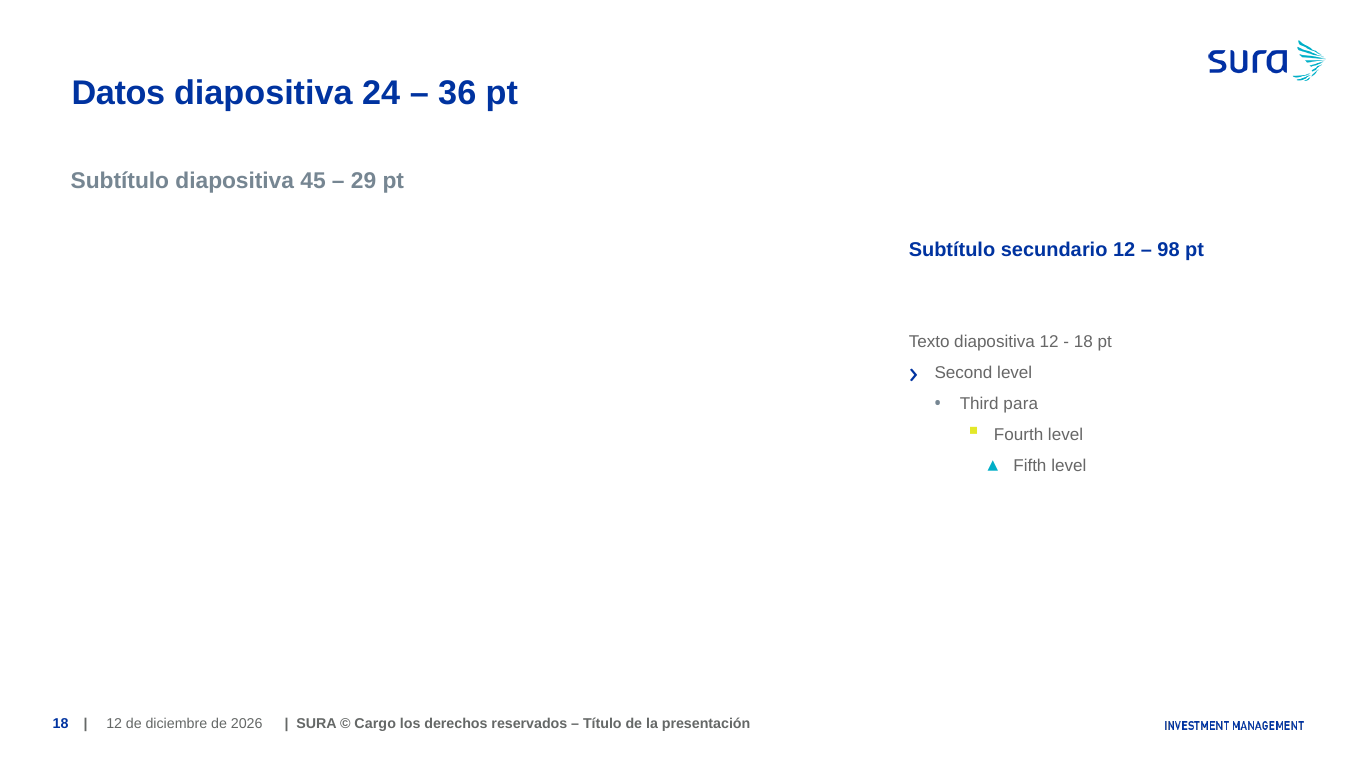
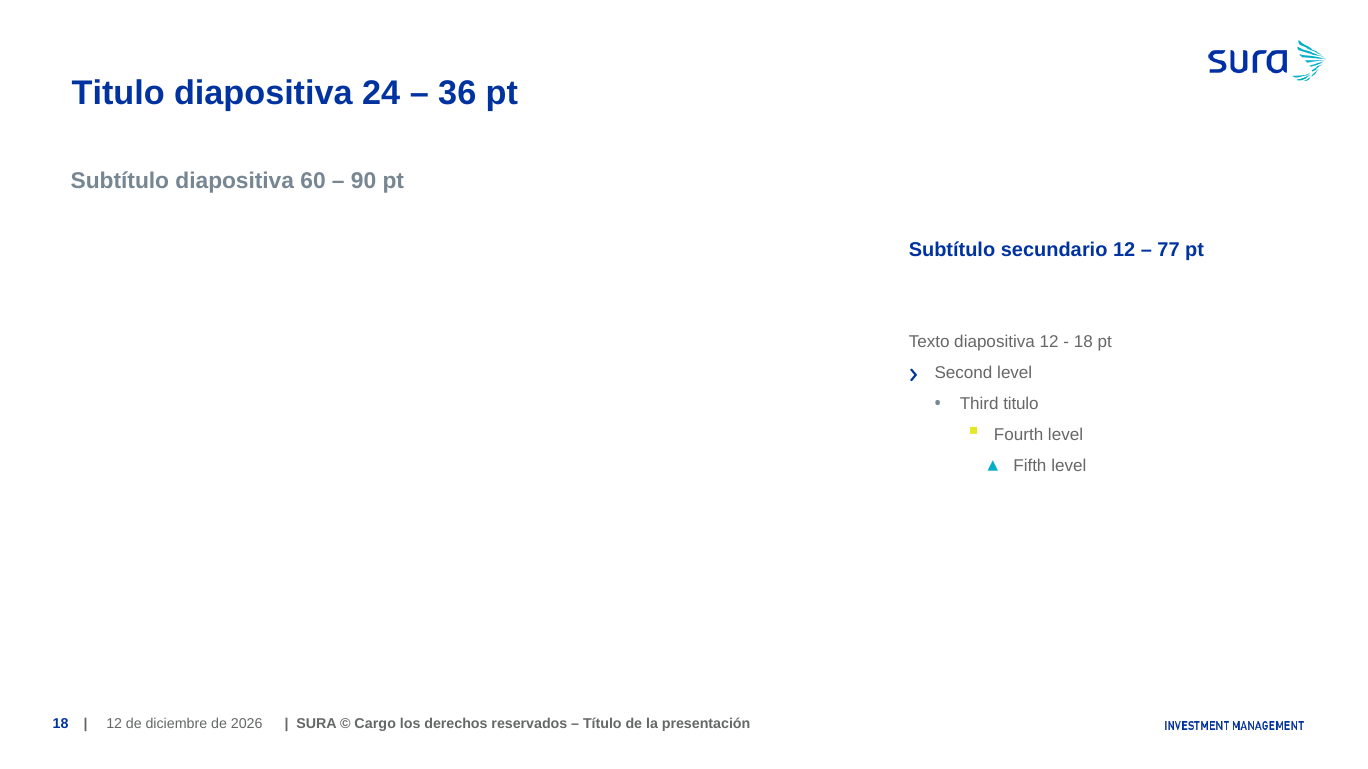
Datos: Datos -> Titulo (118, 94)
45: 45 -> 60 (313, 181)
29: 29 -> 90 (364, 181)
98: 98 -> 77 (1169, 250)
Third para: para -> titulo (1021, 404)
